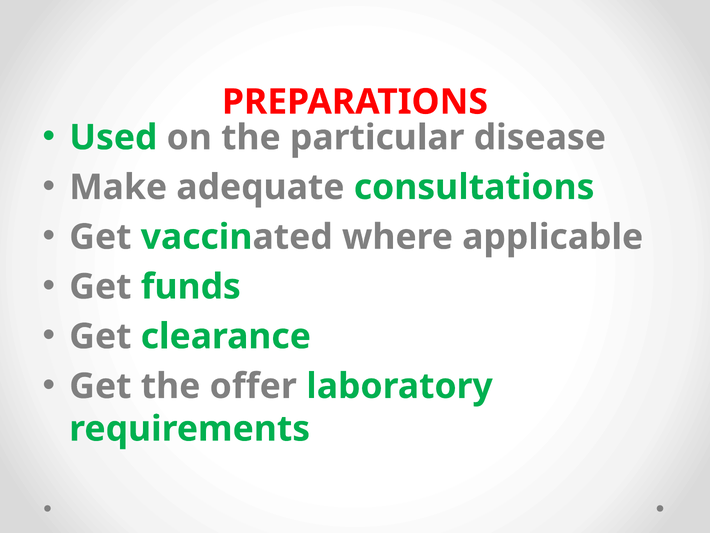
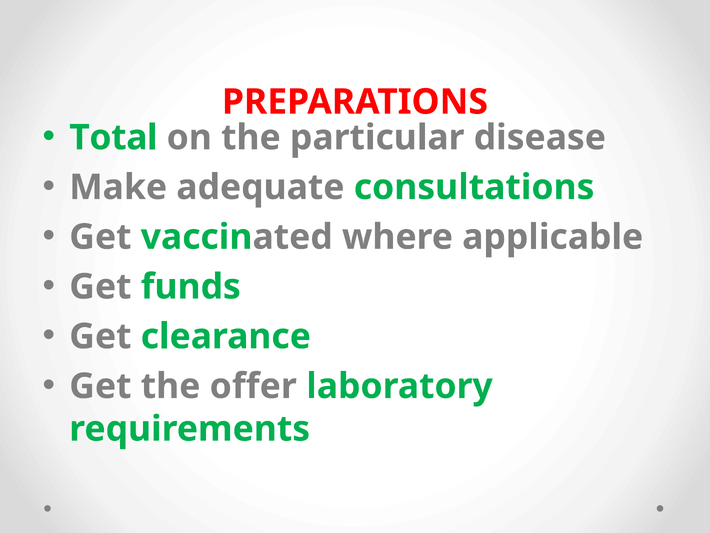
Used: Used -> Total (113, 137)
